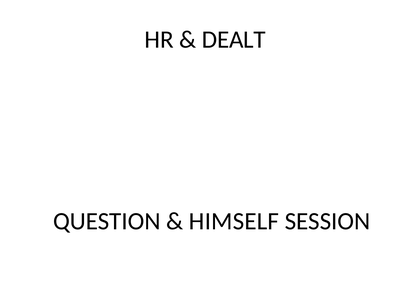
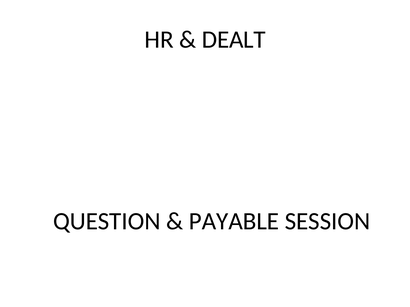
HIMSELF: HIMSELF -> PAYABLE (234, 222)
